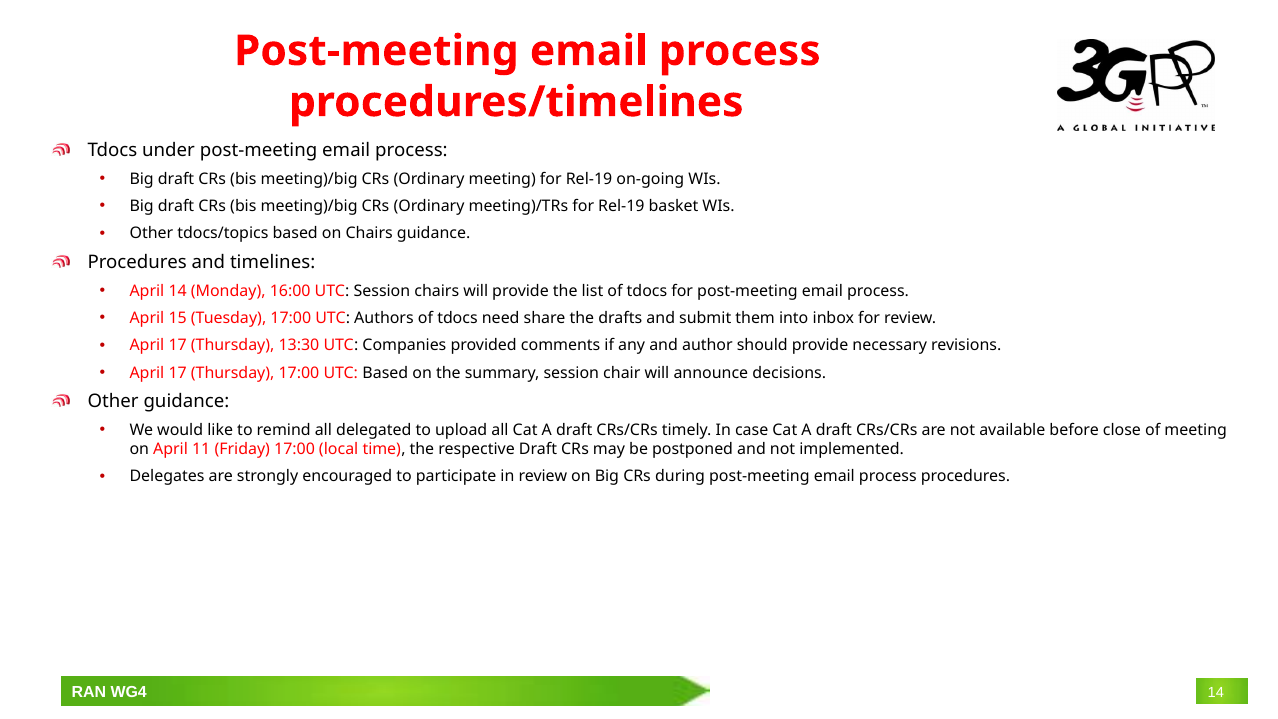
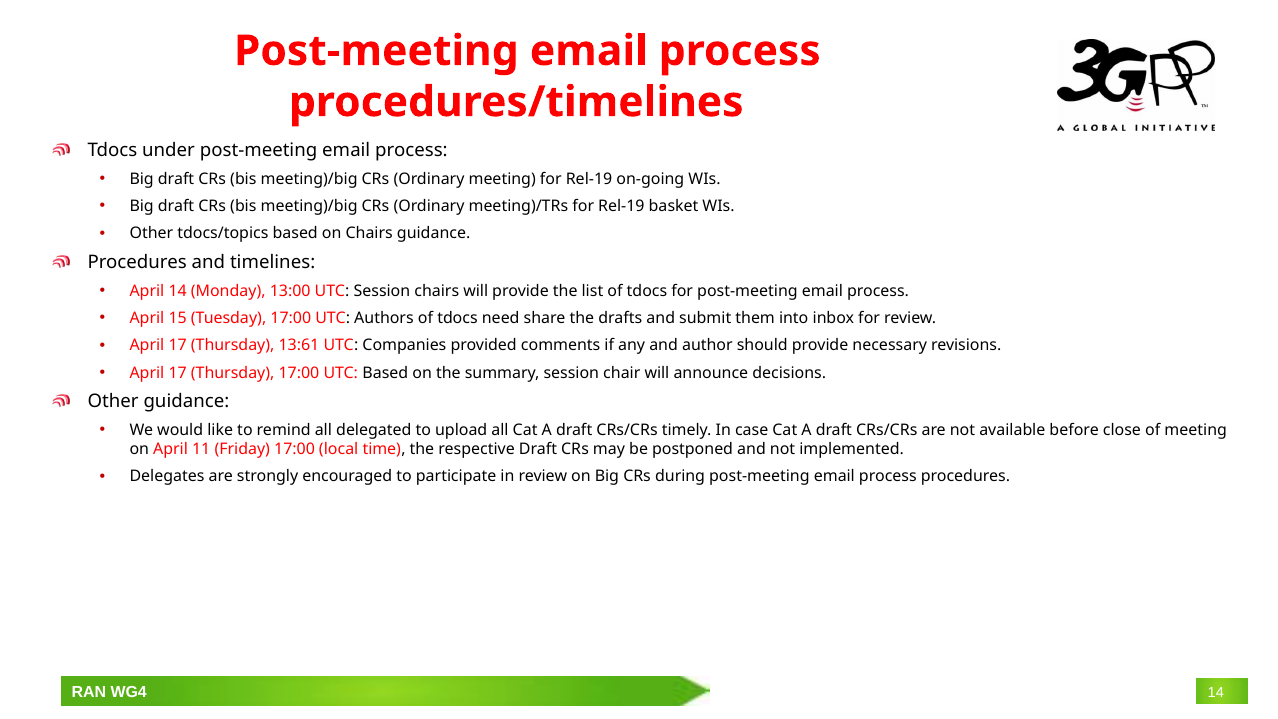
16:00: 16:00 -> 13:00 (290, 291)
13:30: 13:30 -> 13:61 (299, 346)
